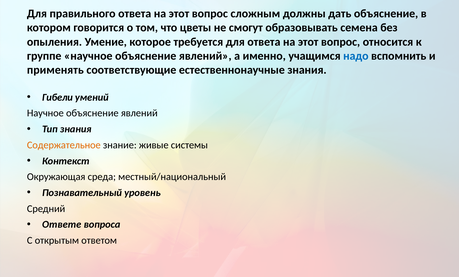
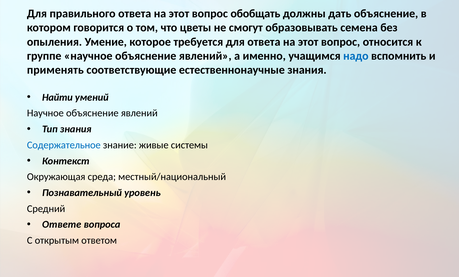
сложным: сложным -> обобщать (255, 13)
Гибели: Гибели -> Найти (57, 97)
Содержательное colour: orange -> blue (64, 145)
